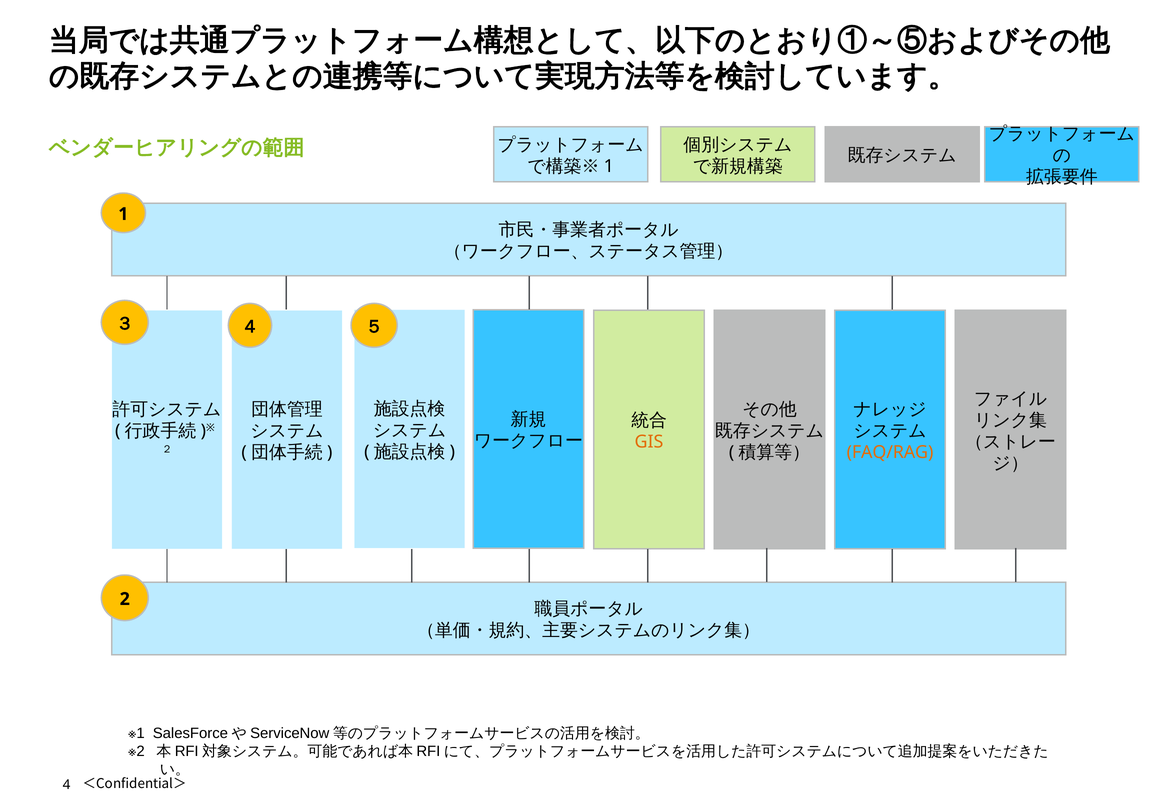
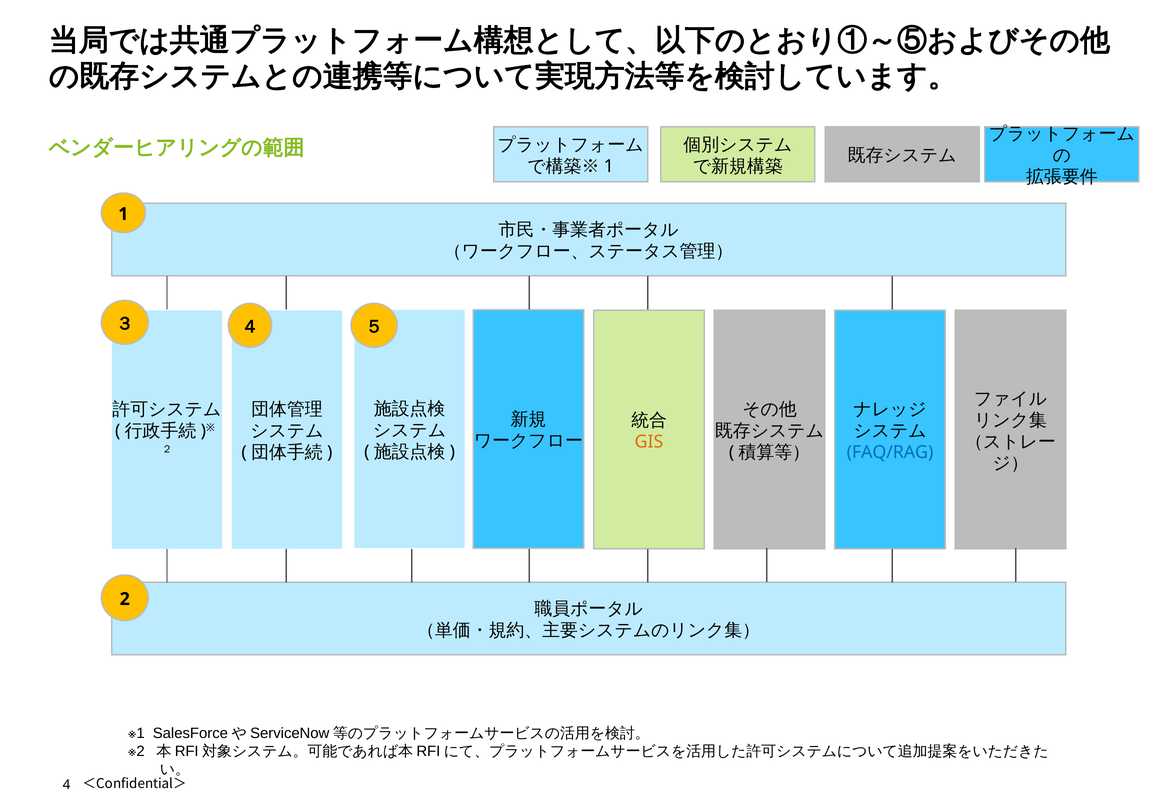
FAQ/RAG colour: orange -> blue (890, 452)
